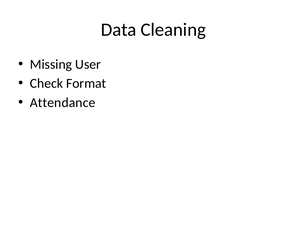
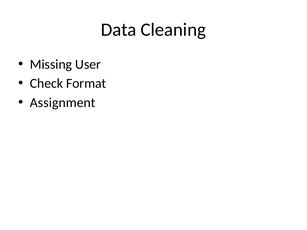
Attendance: Attendance -> Assignment (63, 103)
